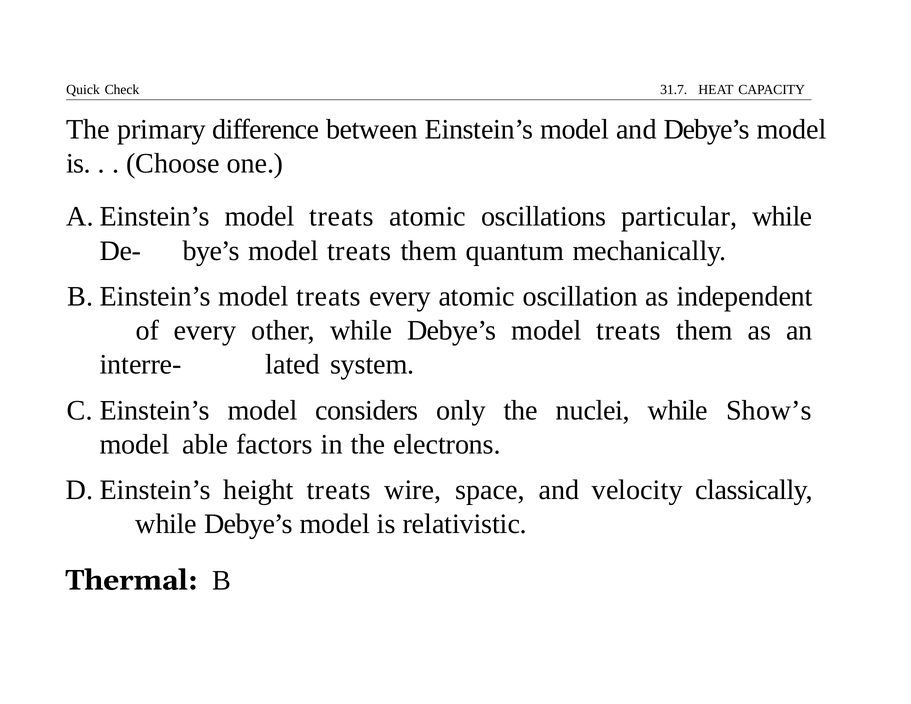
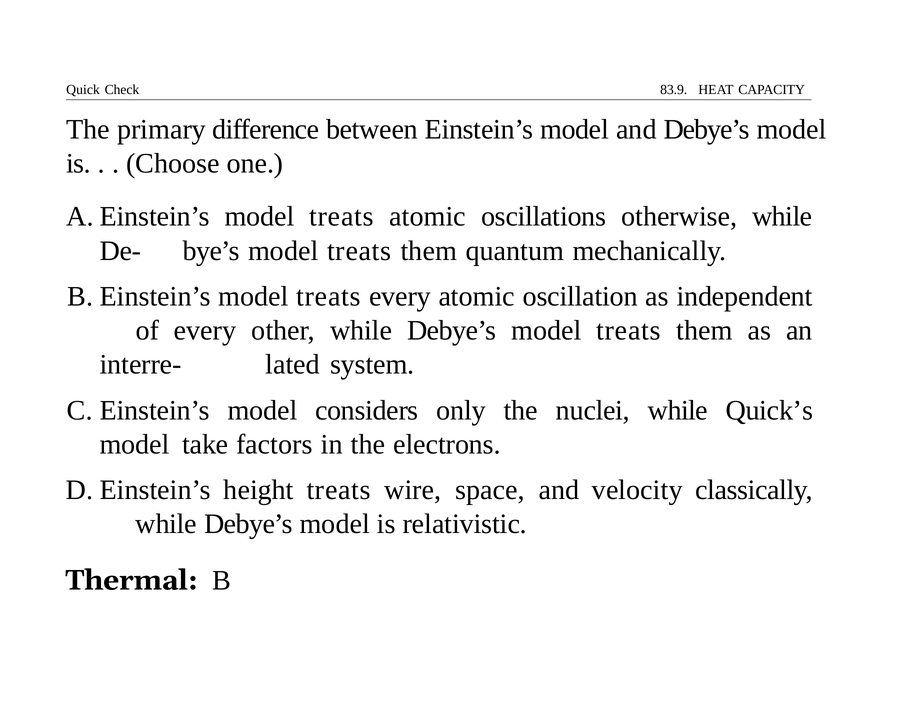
31.7: 31.7 -> 83.9 (674, 90)
particular: particular -> otherwise (679, 217)
Show’s: Show’s -> Quick’s (769, 410)
able: able -> take (205, 444)
